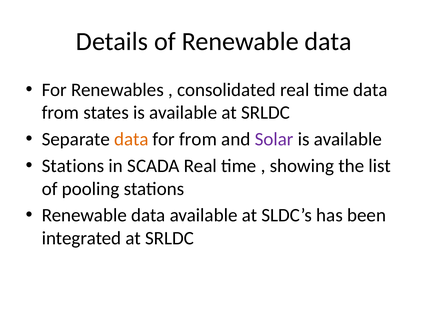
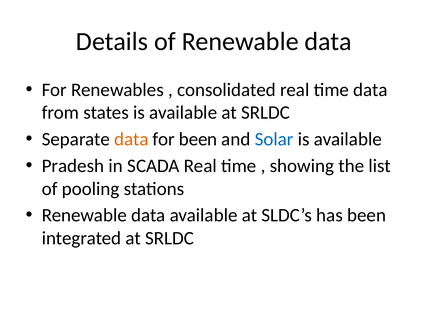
for from: from -> been (198, 139)
Solar colour: purple -> blue (274, 139)
Stations: Stations -> Pradesh (73, 166)
